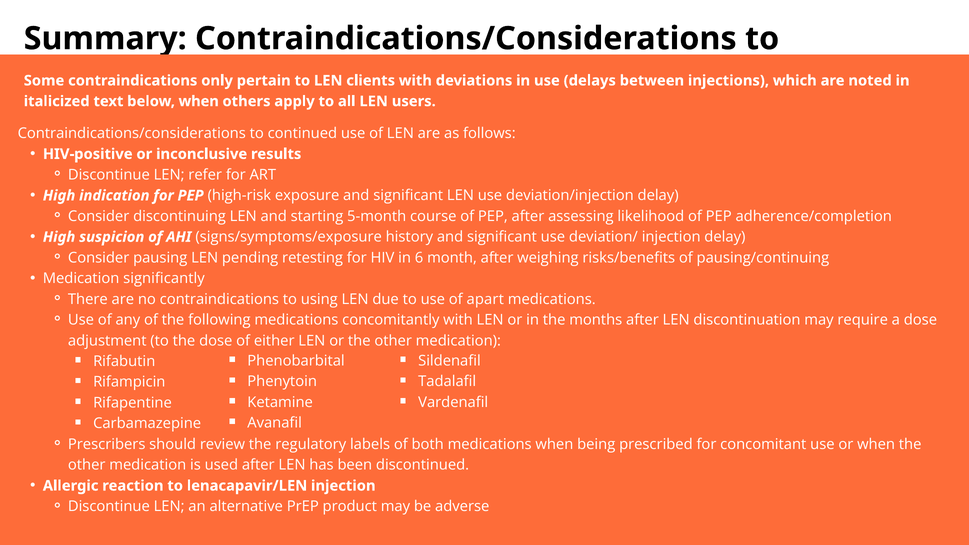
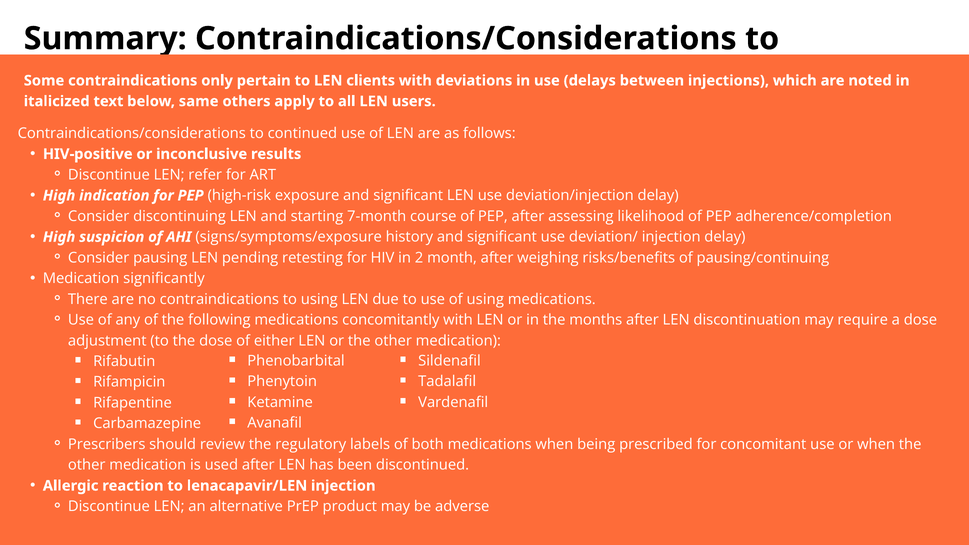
when: when -> same (199, 101)
5-month: 5-month -> 7-month (377, 216)
6: 6 -> 2 (419, 258)
of apart: apart -> using (485, 299)
